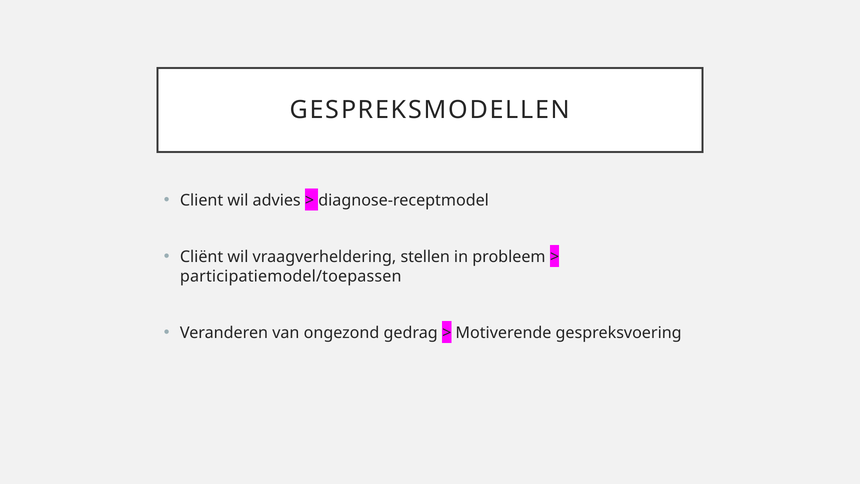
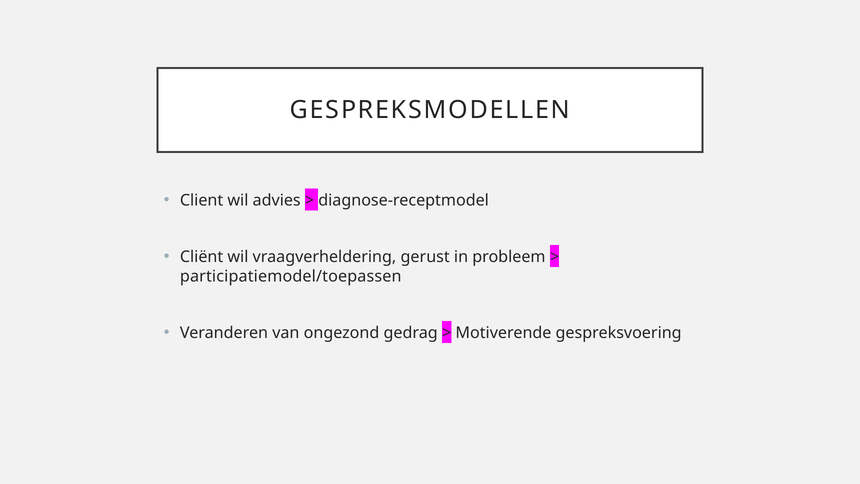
stellen: stellen -> gerust (425, 257)
